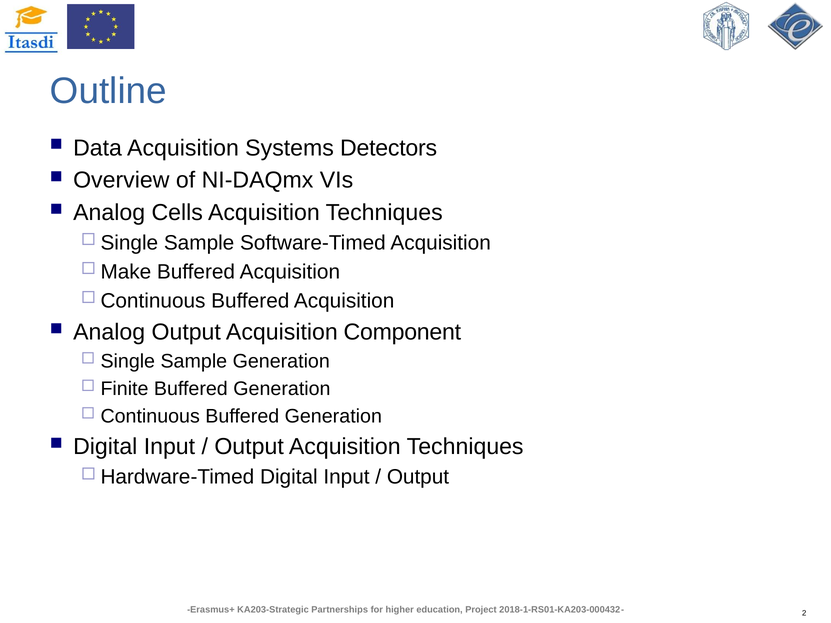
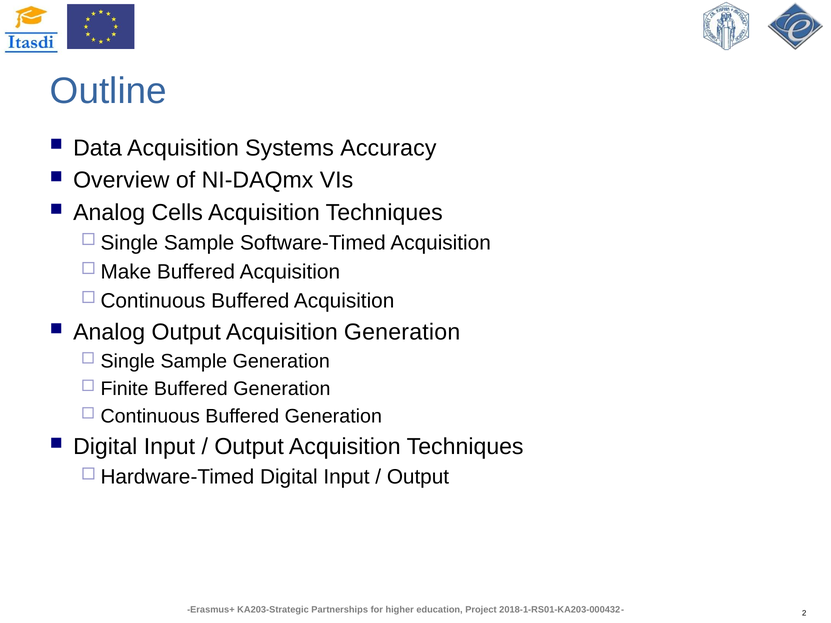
Detectors: Detectors -> Accuracy (388, 148)
Acquisition Component: Component -> Generation (402, 332)
